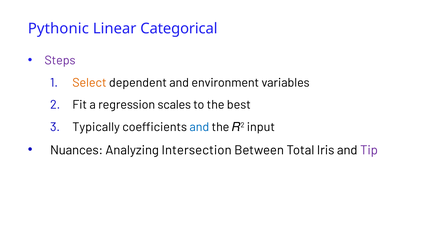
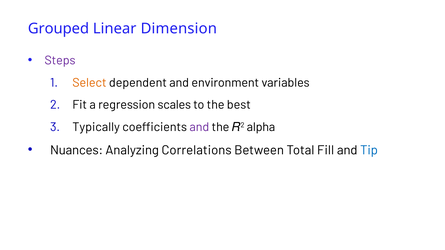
Pythonic: Pythonic -> Grouped (58, 29)
Categorical: Categorical -> Dimension (179, 29)
and colour: blue -> purple (199, 127)
input: input -> alpha (261, 127)
Intersection: Intersection -> Correlations (197, 150)
Iris: Iris -> Fill (326, 150)
Tip colour: purple -> blue (369, 150)
